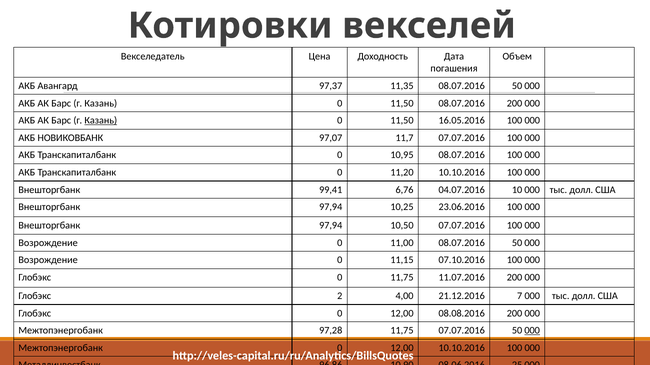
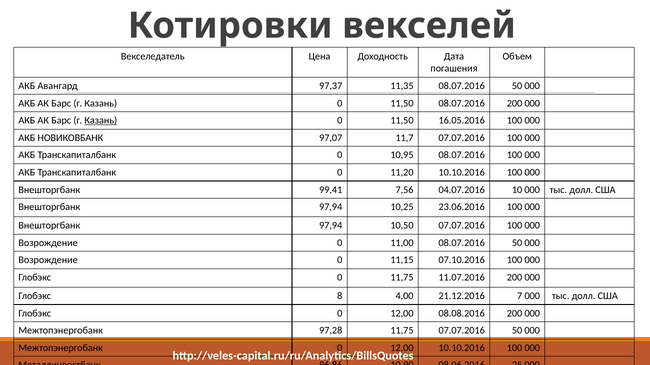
6,76: 6,76 -> 7,56 (405, 190)
2: 2 -> 8 (340, 296)
000 underline: present -> none (532, 331)
